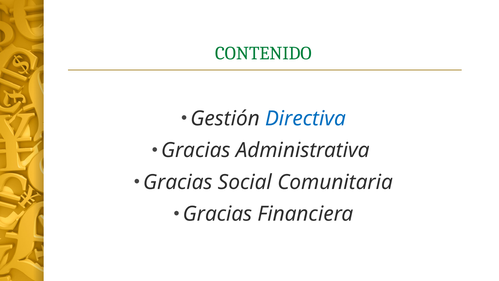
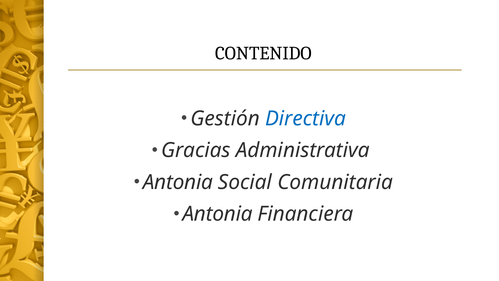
CONTENIDO colour: green -> black (264, 53)
Gracias: Gracias -> Antonia (178, 182)
Gracias: Gracias -> Antonia (218, 214)
